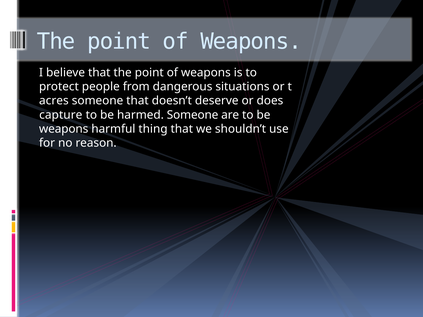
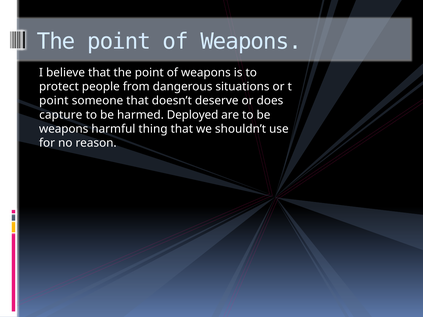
acres: acres -> point (54, 101)
harmed Someone: Someone -> Deployed (193, 115)
